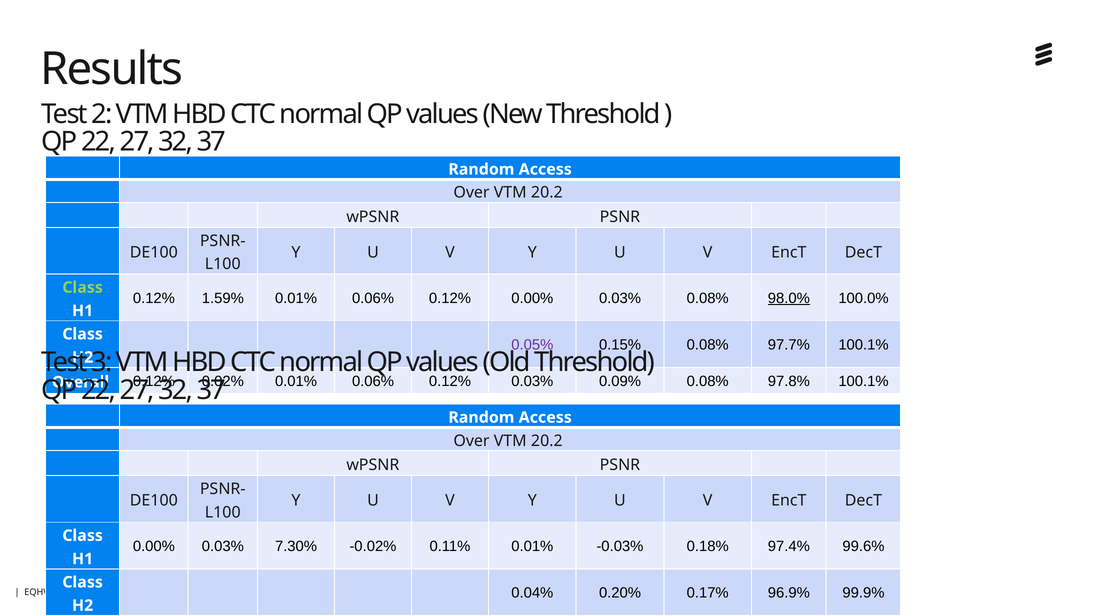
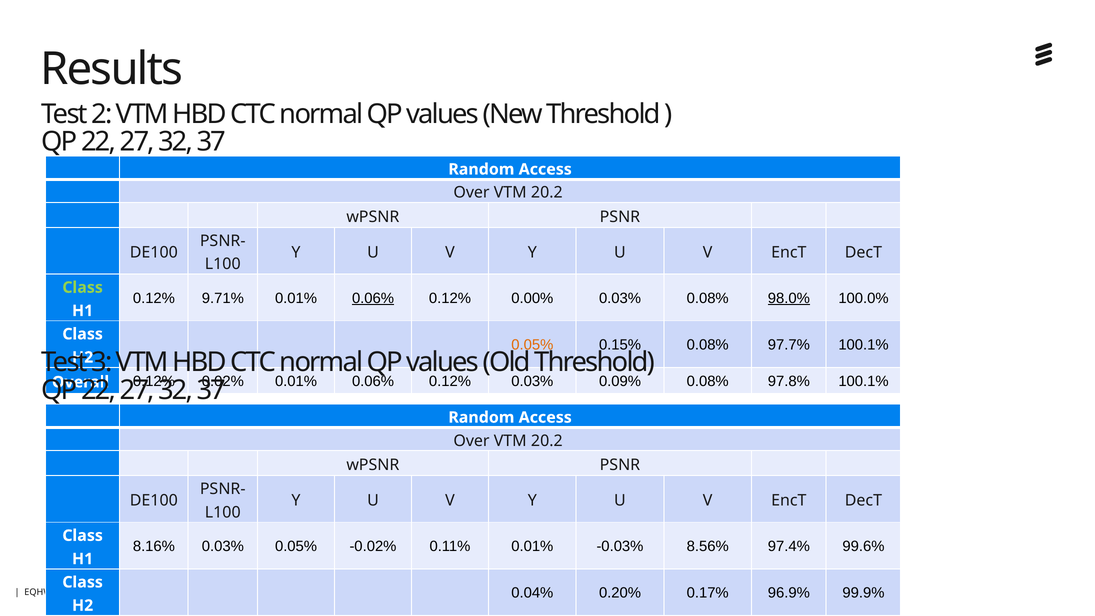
1.59%: 1.59% -> 9.71% (223, 298)
0.06% underline: none -> present (373, 298)
0.05% colour: purple -> orange (532, 345)
0.00%: 0.00% -> 8.16% (154, 546)
0.03% 7.30%: 7.30% -> 0.05% (296, 546)
0.18%: 0.18% -> 8.56% (708, 546)
